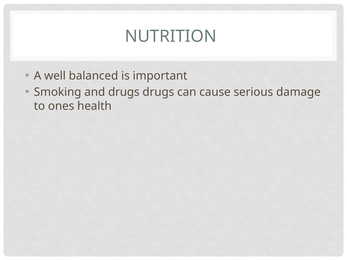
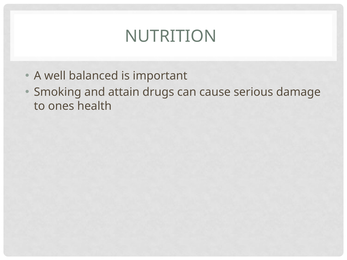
and drugs: drugs -> attain (124, 92)
